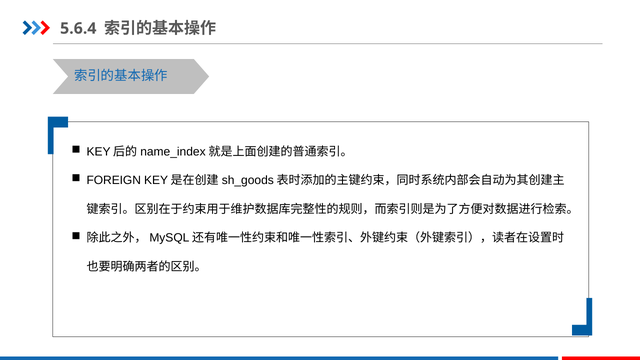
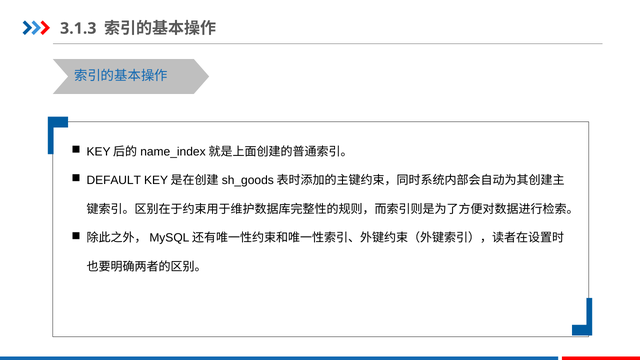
5.6.4: 5.6.4 -> 3.1.3 (78, 28)
FOREIGN: FOREIGN -> DEFAULT (114, 180)
